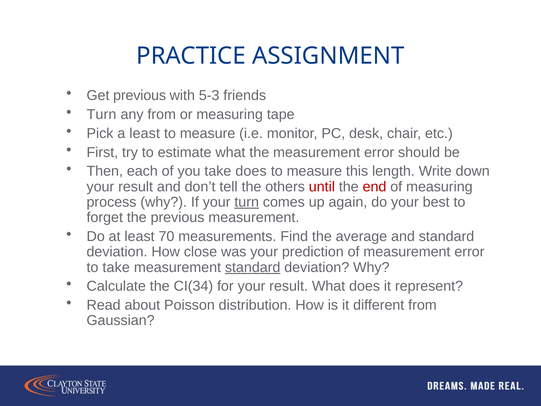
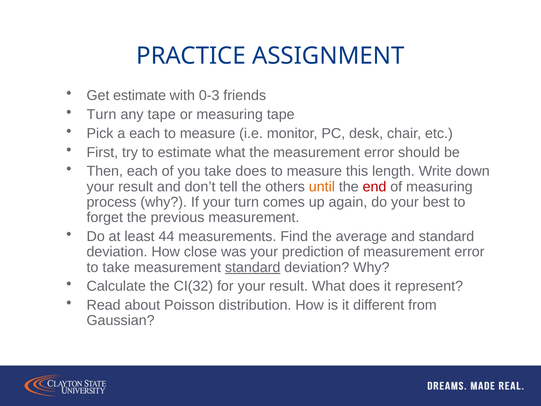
Get previous: previous -> estimate (140, 95)
5-3: 5-3 -> 0-3 (209, 95)
any from: from -> tape (162, 114)
a least: least -> each (145, 133)
until colour: red -> orange (322, 187)
turn underline: present -> none (247, 202)
70: 70 -> 44 (166, 236)
CI(34: CI(34 -> CI(32 (193, 286)
